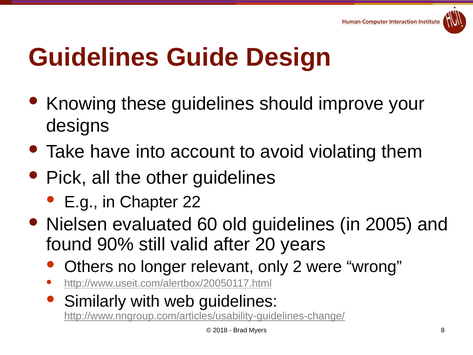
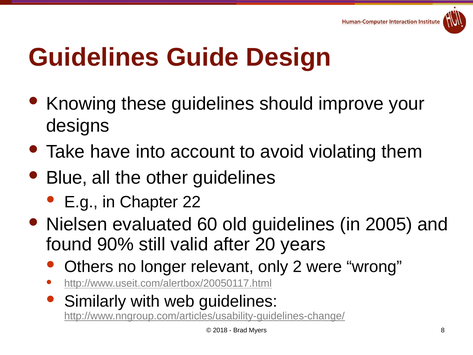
Pick: Pick -> Blue (67, 178)
